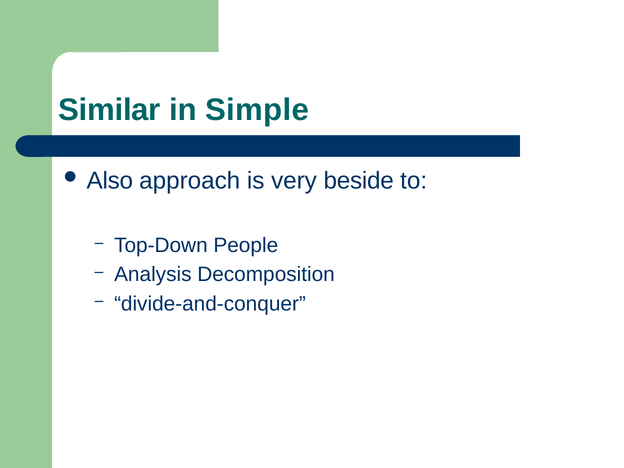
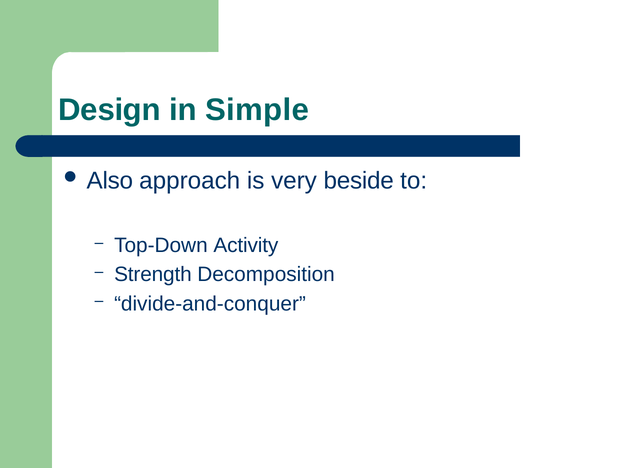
Similar: Similar -> Design (109, 110)
People: People -> Activity (246, 245)
Analysis: Analysis -> Strength (153, 275)
